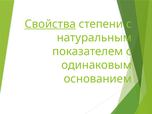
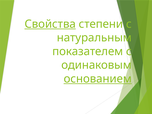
основанием underline: none -> present (98, 79)
